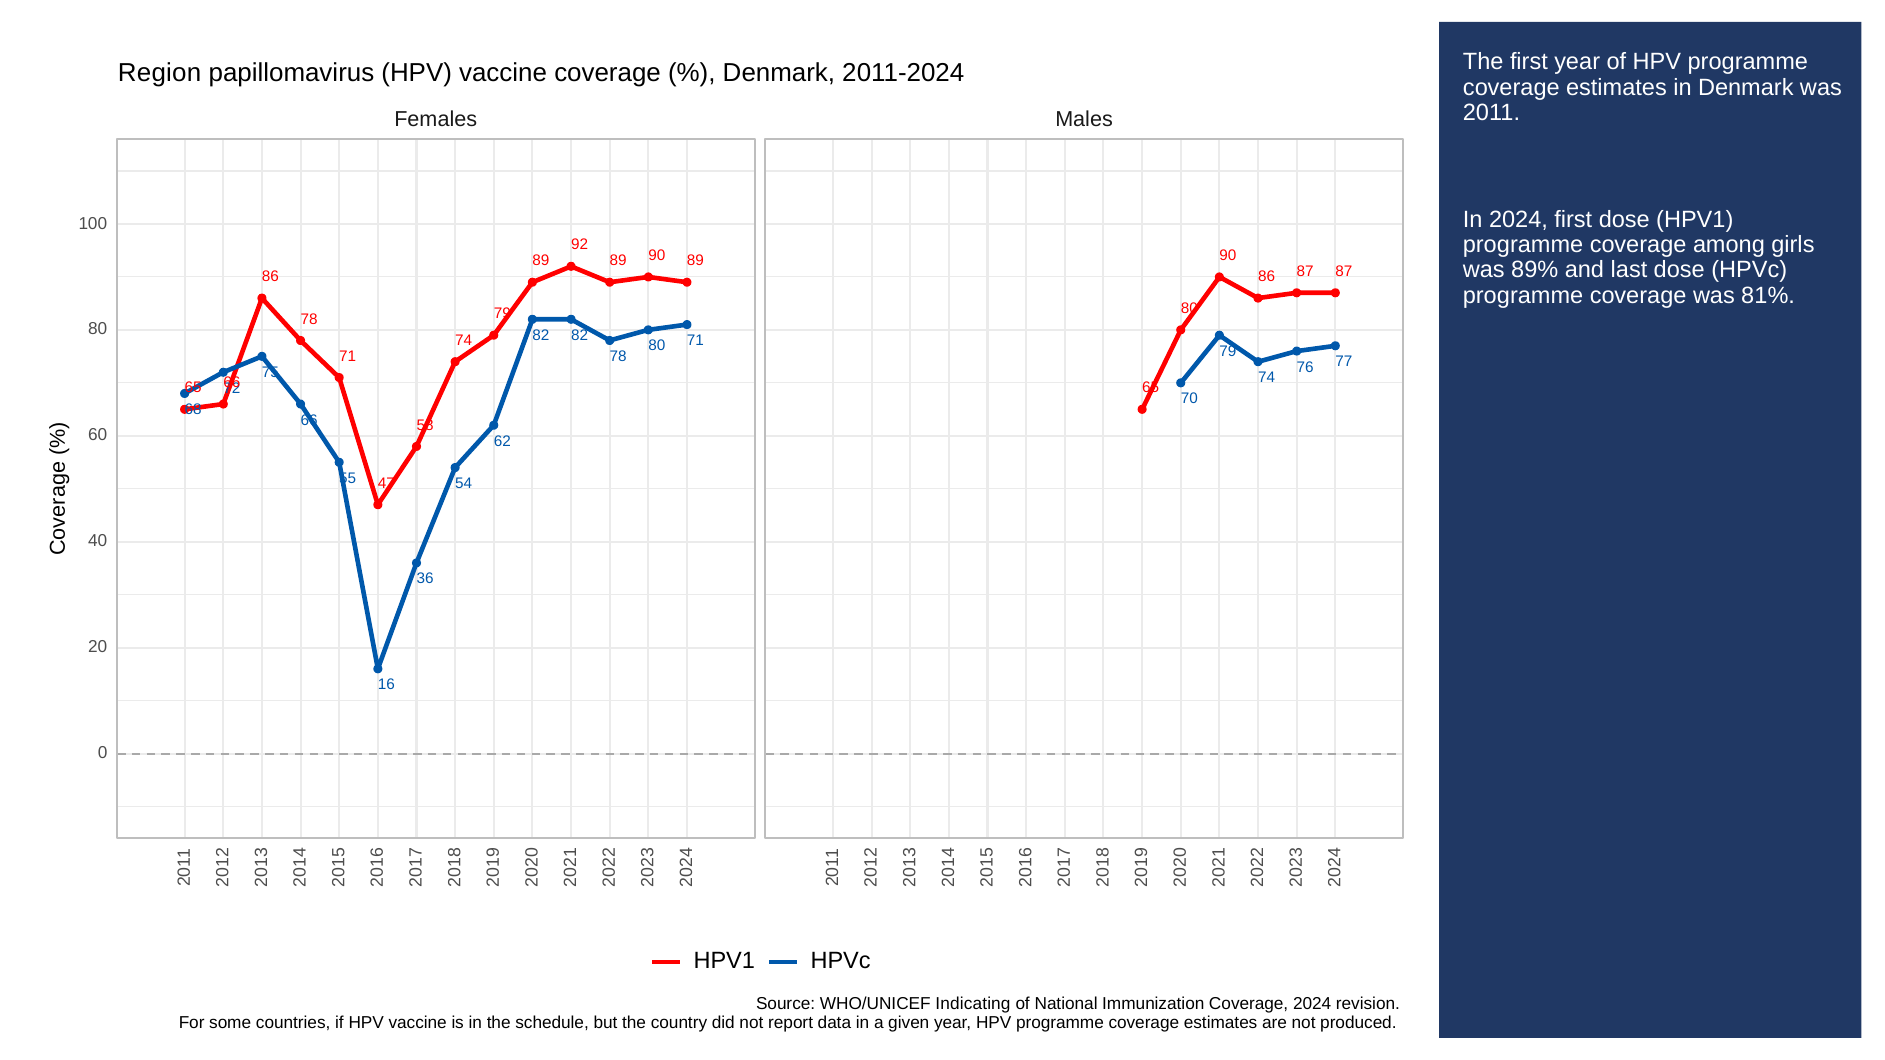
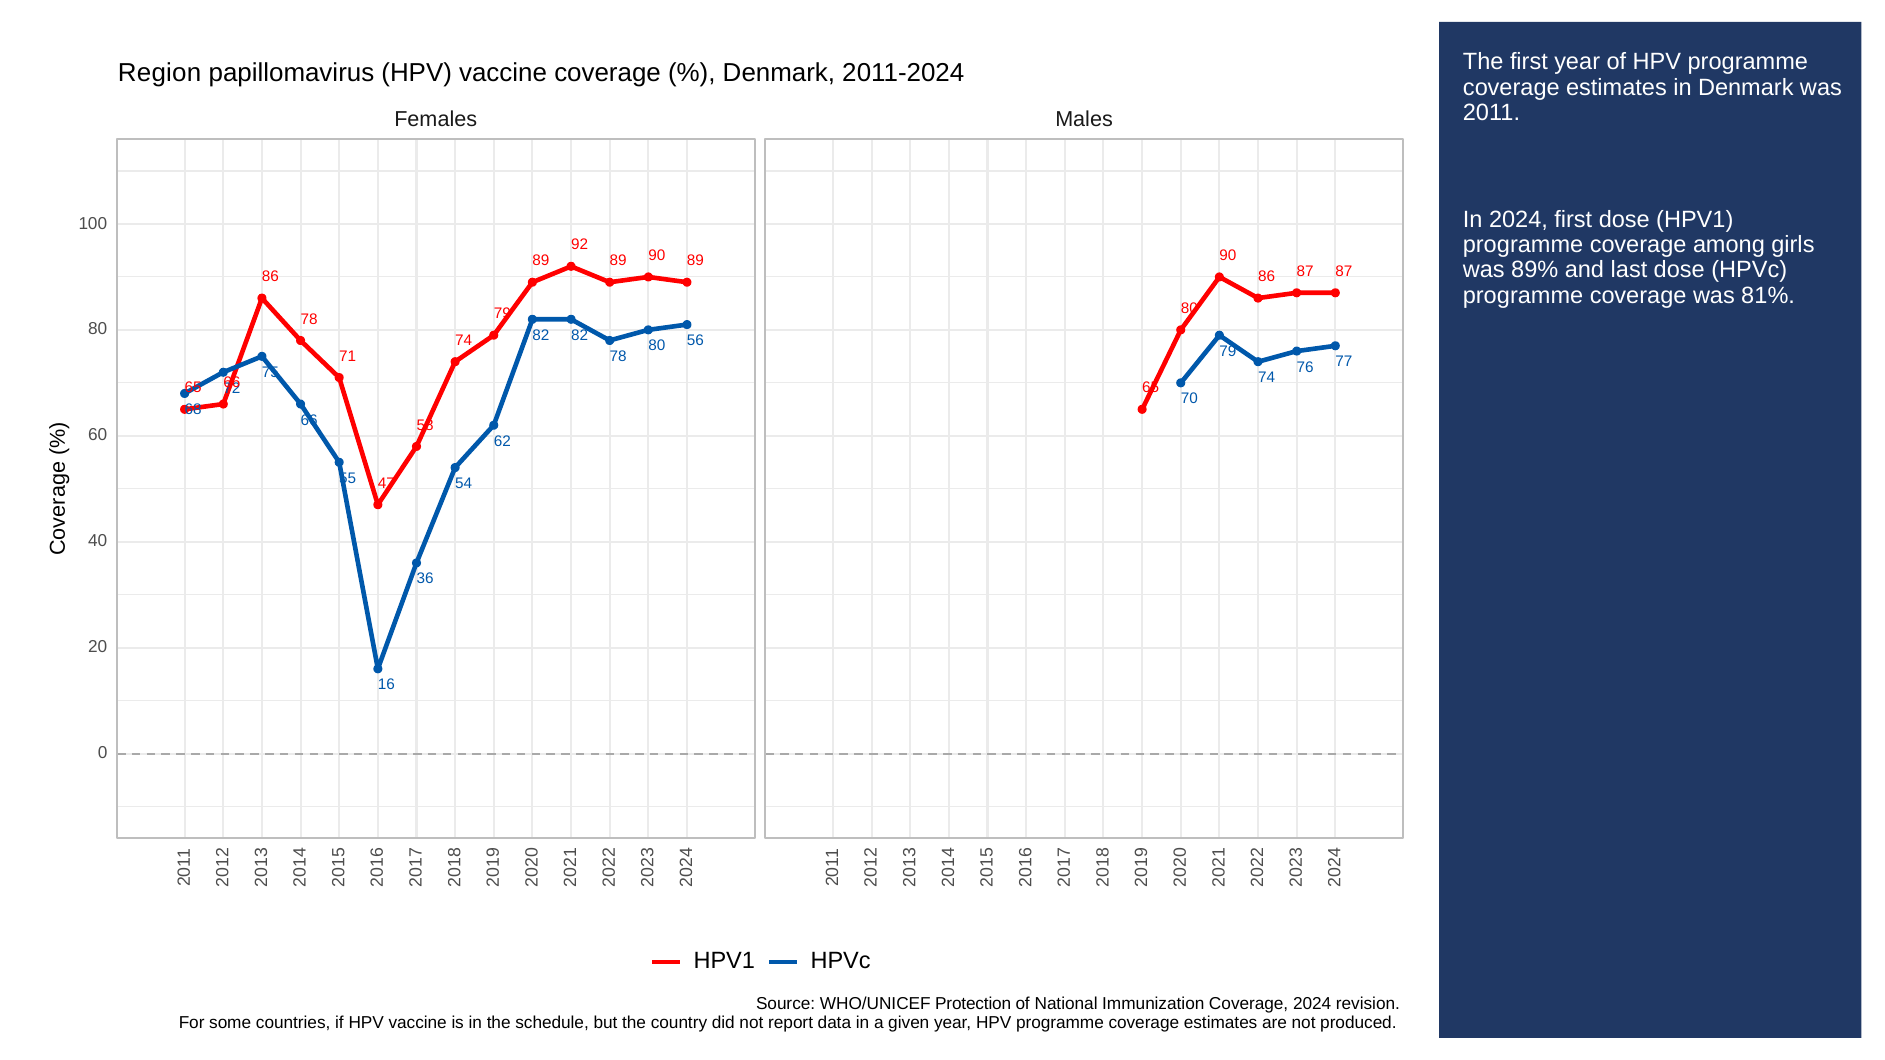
80 71: 71 -> 56 (695, 341)
Indicating: Indicating -> Protection (973, 1004)
